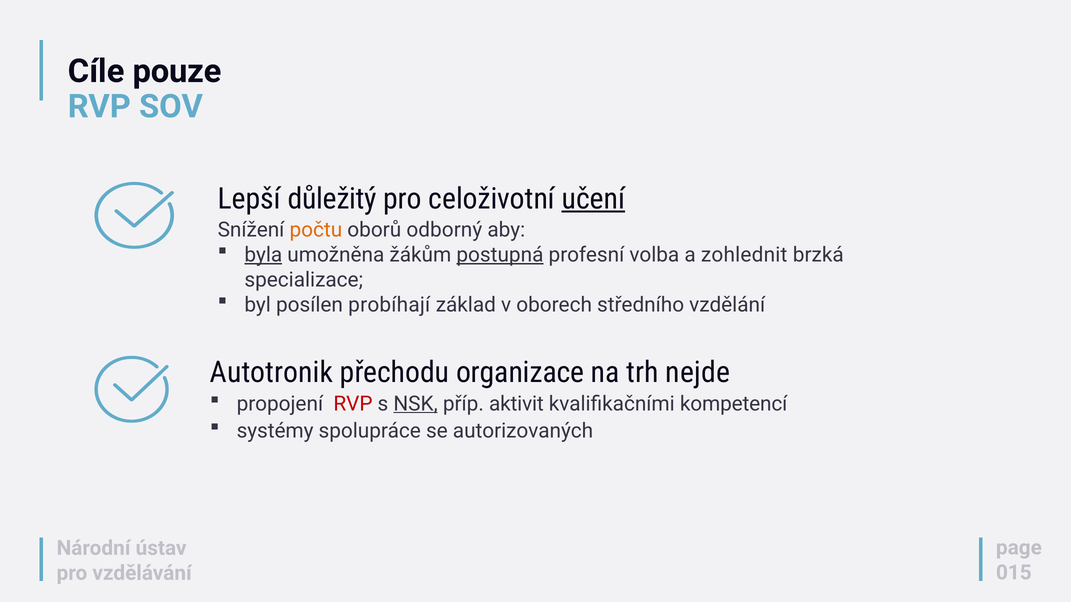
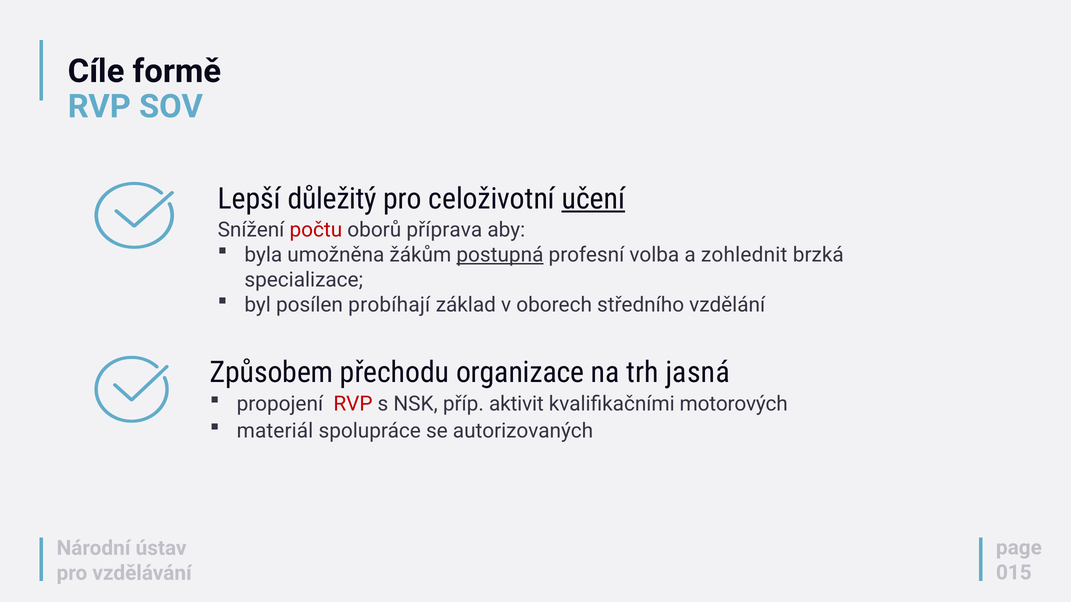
pouze: pouze -> formě (177, 71)
počtu colour: orange -> red (316, 230)
odborný: odborný -> příprava (444, 230)
byla underline: present -> none (263, 255)
Autotronik: Autotronik -> Způsobem (272, 373)
nejde: nejde -> jasná (698, 373)
NSK underline: present -> none (416, 404)
kompetencí: kompetencí -> motorových (734, 404)
systémy: systémy -> materiál (275, 431)
